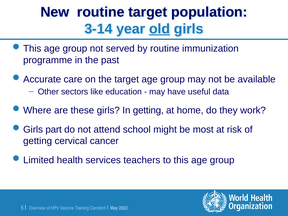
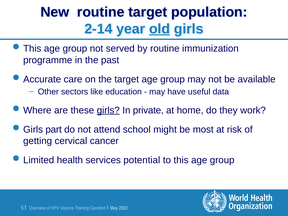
3-14: 3-14 -> 2-14 (98, 29)
girls underline: none -> present (108, 110)
In getting: getting -> private (148, 110)
teachers: teachers -> potential (142, 160)
